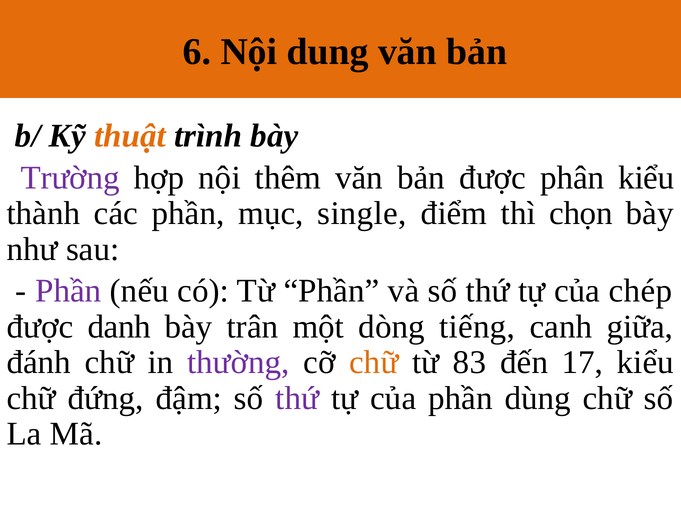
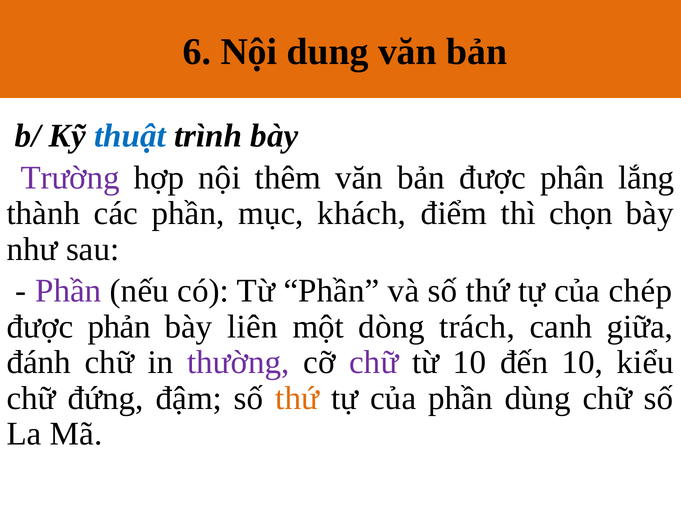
thuật colour: orange -> blue (130, 136)
phân kiểu: kiểu -> lắng (646, 178)
single: single -> khách (362, 214)
danh: danh -> phản (119, 327)
trân: trân -> liên (252, 327)
tiếng: tiếng -> trách (477, 327)
chữ colour: orange -> purple (374, 363)
từ 83: 83 -> 10 (470, 363)
đến 17: 17 -> 10 (583, 363)
thứ colour: purple -> orange (297, 399)
